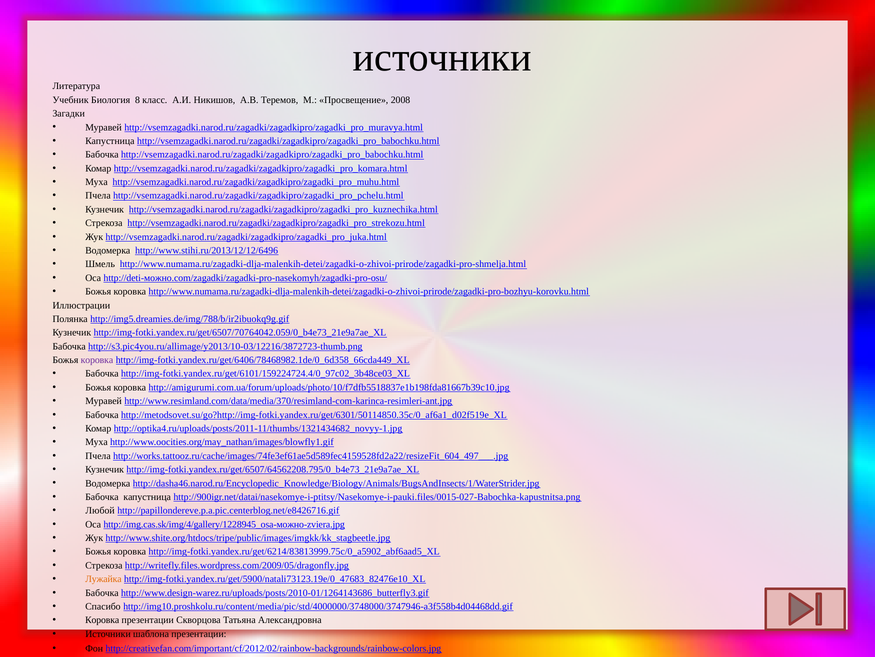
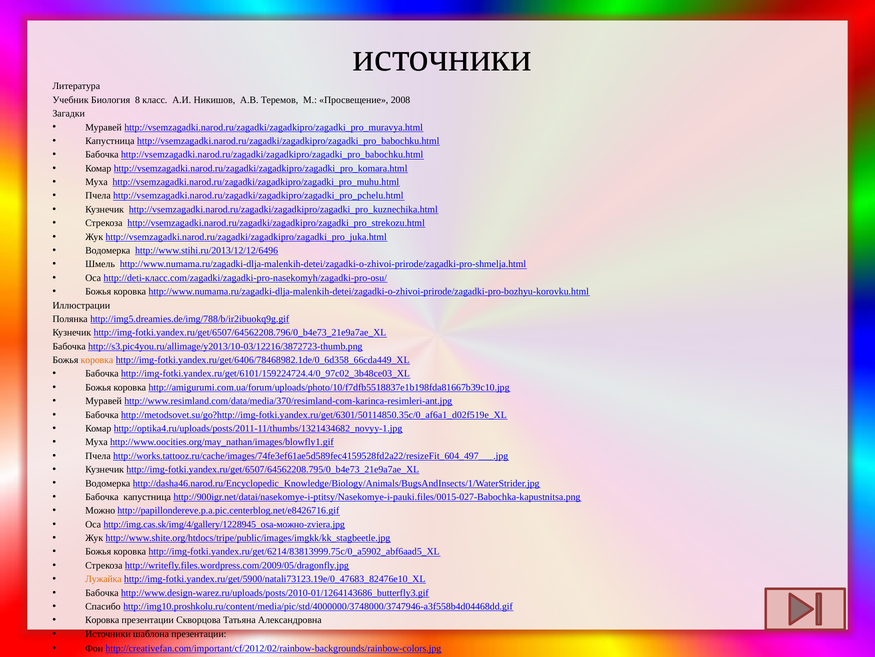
http://deti-можно.com/zagadki/zagadki-pro-nasekomyh/zagadki-pro-osu/: http://deti-можно.com/zagadki/zagadki-pro-nasekomyh/zagadki-pro-osu/ -> http://deti-класс.com/zagadki/zagadki-pro-nasekomyh/zagadki-pro-osu/ (245, 278)
http://img-fotki.yandex.ru/get/6507/70764042.059/0_b4e73_21e9a7ae_XL: http://img-fotki.yandex.ru/get/6507/70764042.059/0_b4e73_21e9a7ae_XL -> http://img-fotki.yandex.ru/get/6507/64562208.796/0_b4e73_21e9a7ae_XL (240, 332)
коровка colour: purple -> orange (97, 360)
Любой: Любой -> Можно (100, 510)
